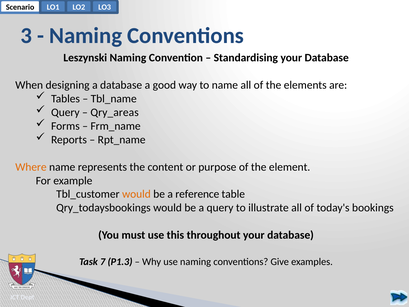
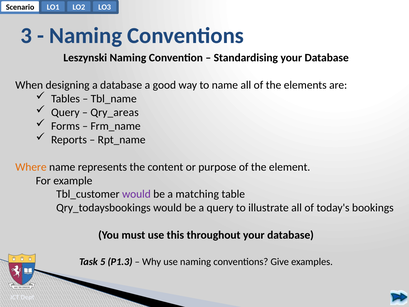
would colour: orange -> purple (136, 194)
reference: reference -> matching (197, 194)
7: 7 -> 5 (103, 262)
